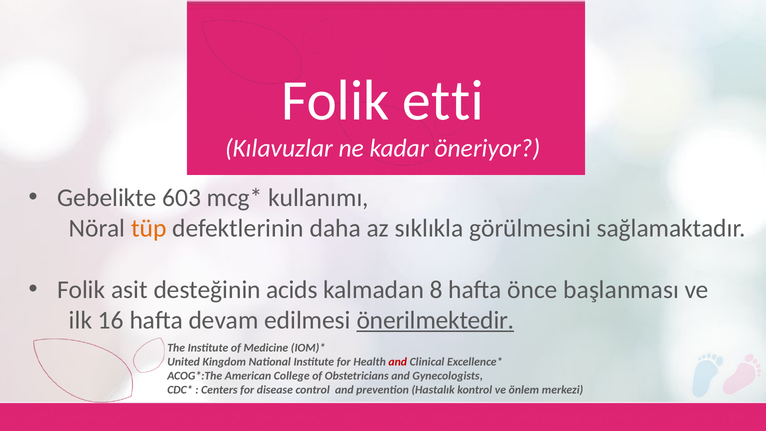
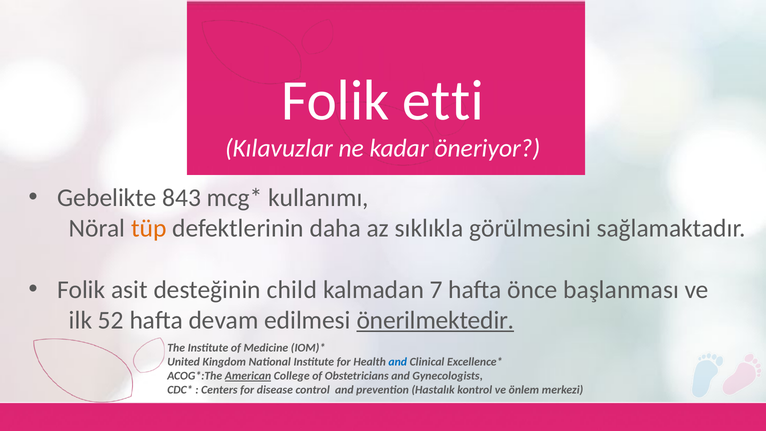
603: 603 -> 843 (182, 198)
acids: acids -> child (292, 290)
8: 8 -> 7 (436, 290)
16: 16 -> 52 (111, 320)
and colour: red -> blue (398, 362)
American underline: none -> present (248, 376)
